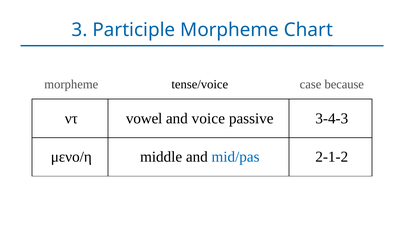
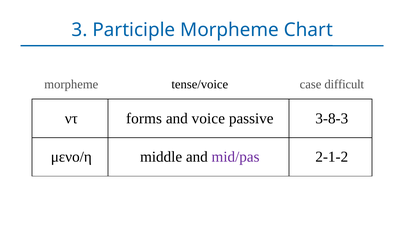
because: because -> difficult (344, 84)
vowel: vowel -> forms (144, 118)
3-4-3: 3-4-3 -> 3-8-3 (332, 118)
mid/pas colour: blue -> purple (236, 157)
